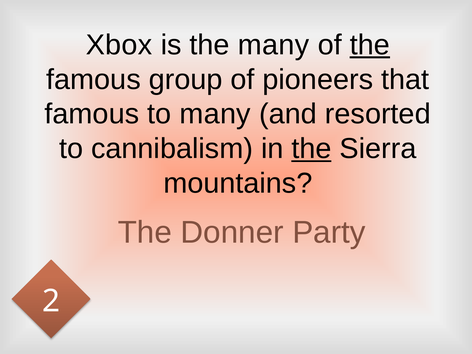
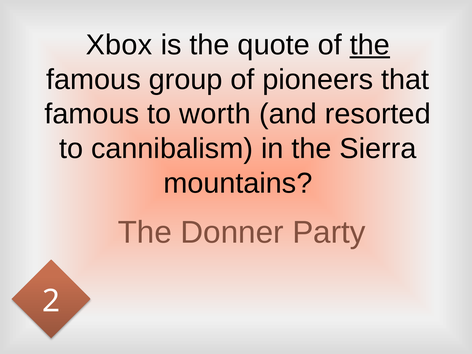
the many: many -> quote (274, 45)
to many: many -> worth (215, 114)
the underline: present -> none (311, 149)
